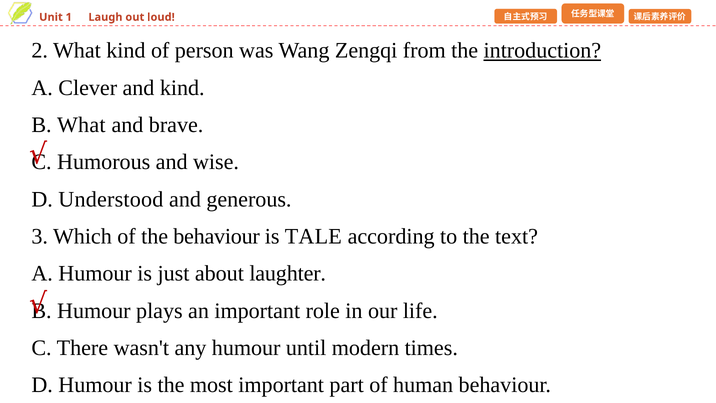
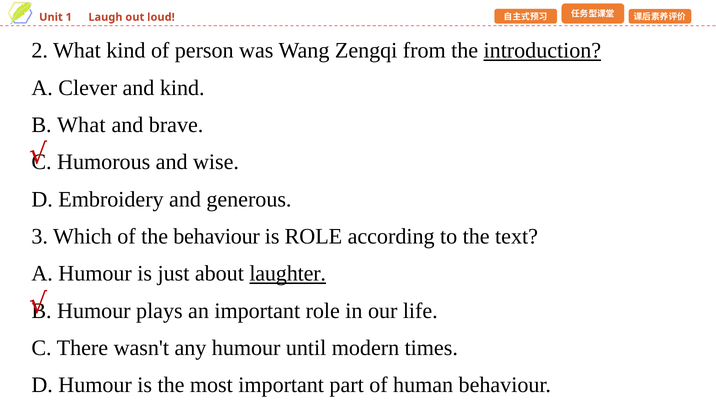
Understood: Understood -> Embroidery (111, 199)
is TALE: TALE -> ROLE (313, 236)
laughter underline: none -> present (288, 273)
